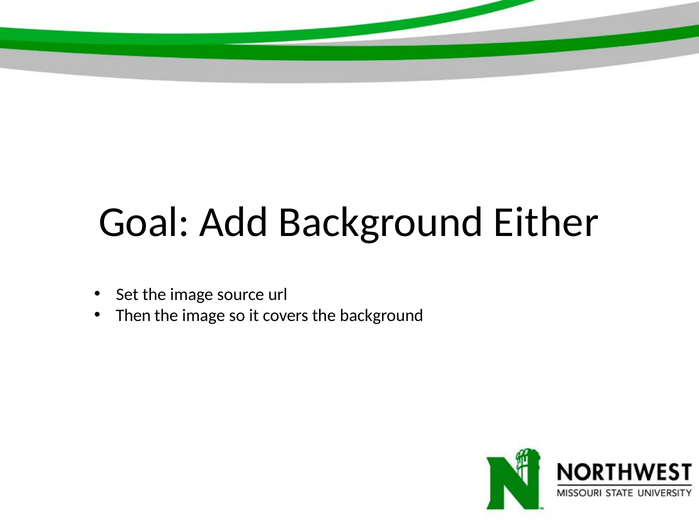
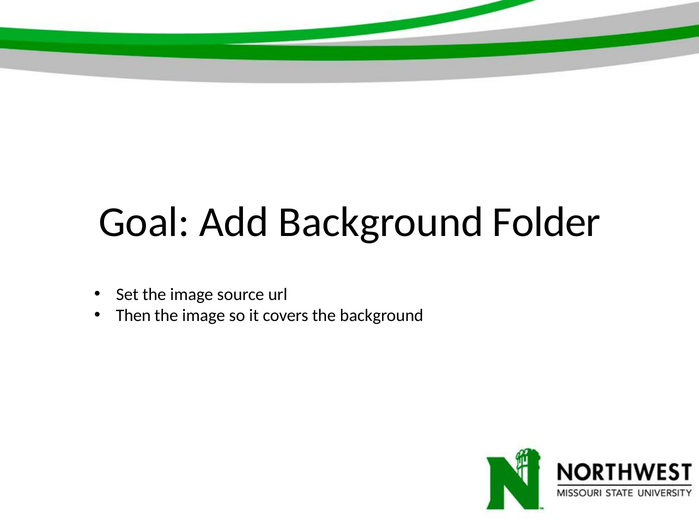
Either: Either -> Folder (547, 222)
